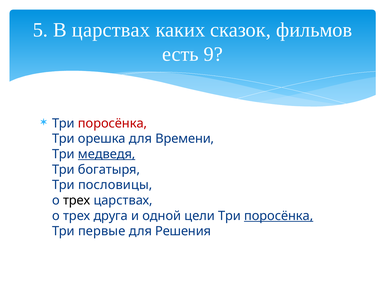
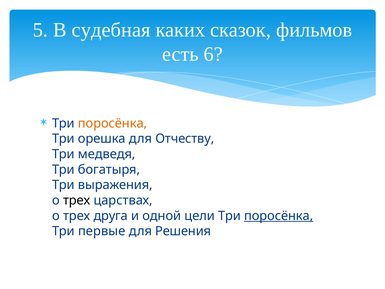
В царствах: царствах -> судебная (111, 30)
9: 9 -> 6 (213, 54)
поросёнка colour: red -> orange (113, 123)
Времени: Времени -> Отчеству (185, 139)
медведя underline: present -> none (107, 154)
пословицы: пословицы -> выражения (115, 185)
